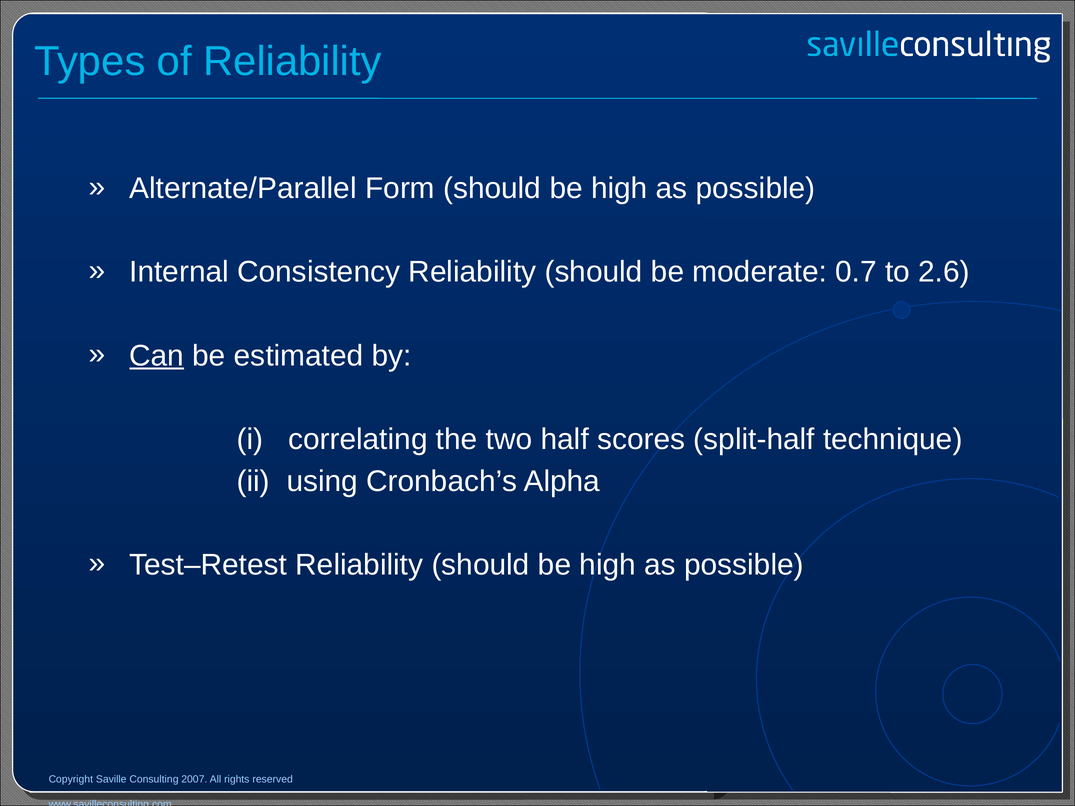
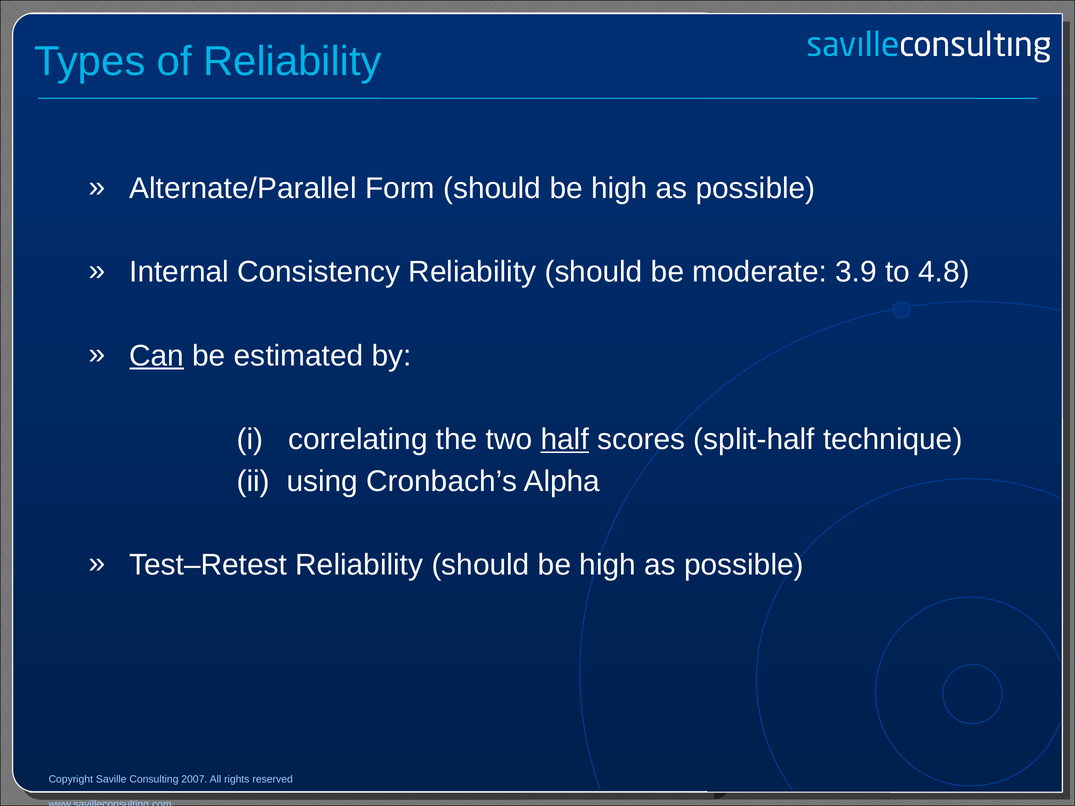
0.7: 0.7 -> 3.9 (856, 272)
2.6: 2.6 -> 4.8 (944, 272)
half underline: none -> present (565, 439)
